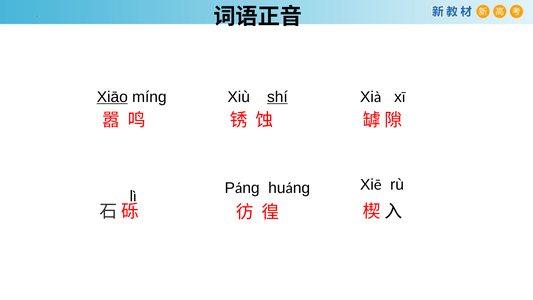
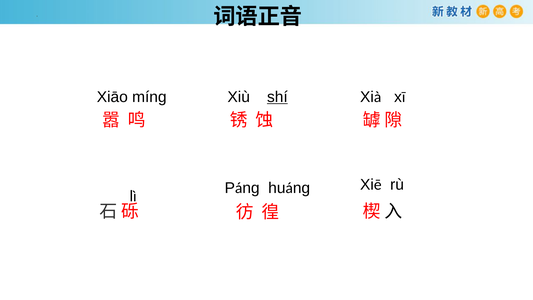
Xiāo underline: present -> none (112, 97)
